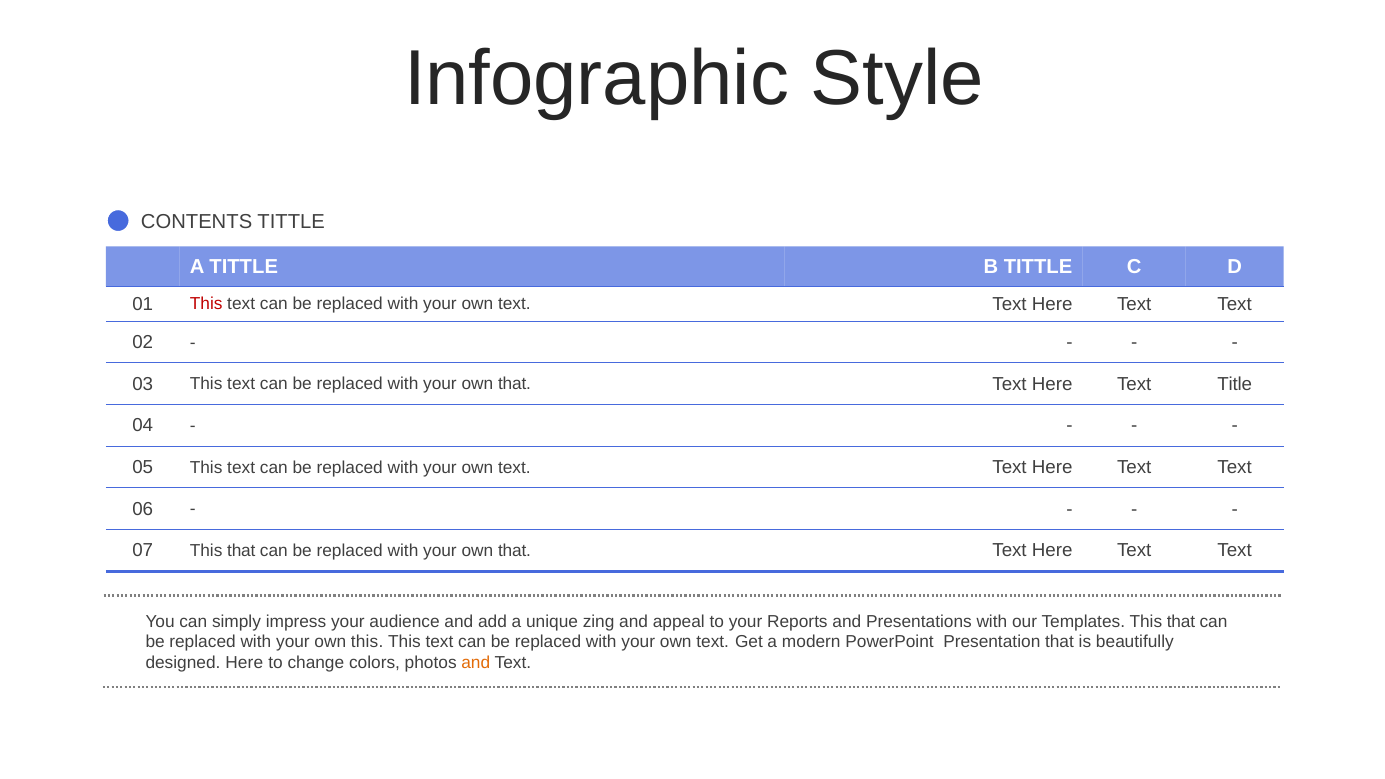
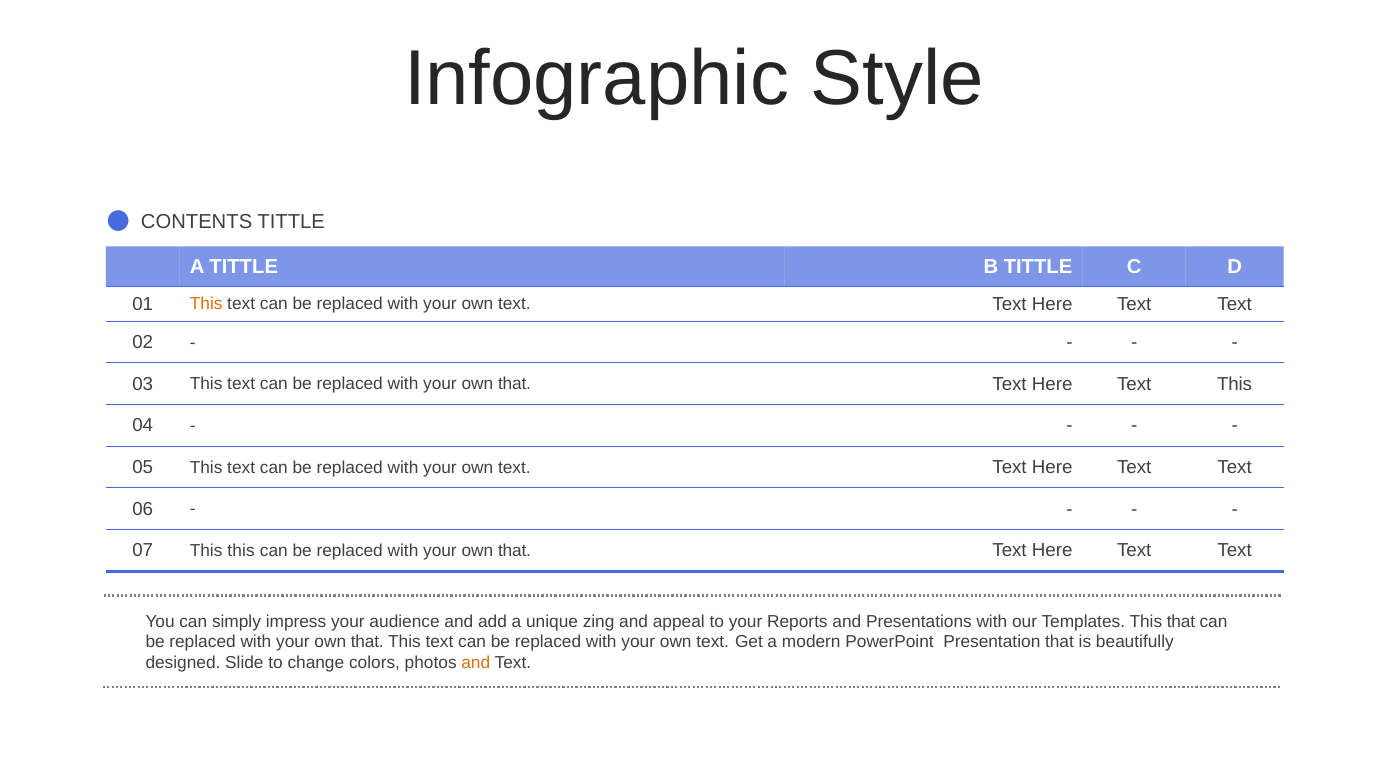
This colour: red -> orange (206, 304)
Text Title: Title -> This (1235, 384)
07 This that: that -> this (241, 551)
this: this -> that (367, 642)
designed Here: Here -> Slide (244, 663)
